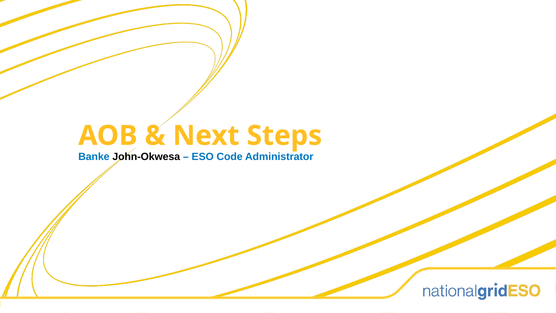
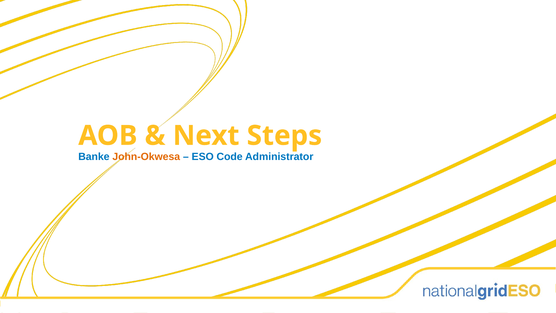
John-Okwesa colour: black -> orange (146, 157)
